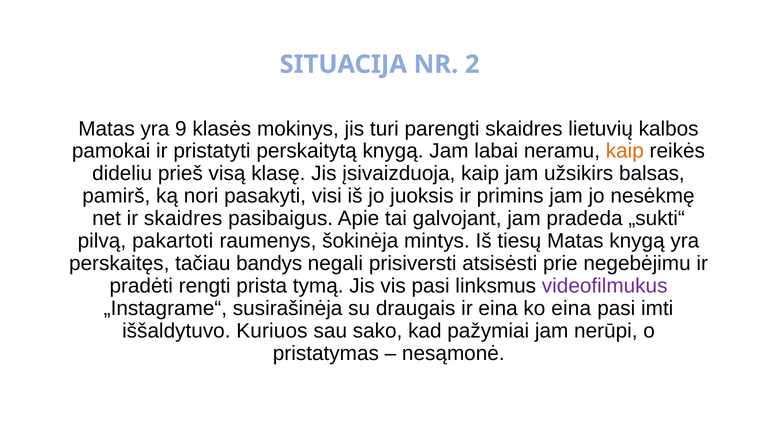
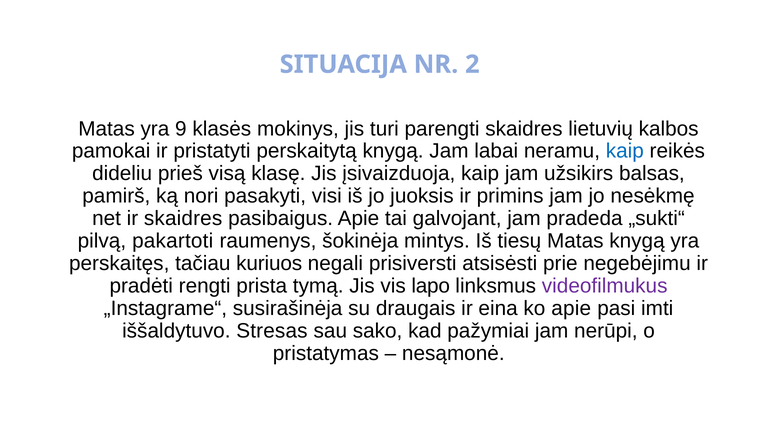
kaip colour: orange -> blue (625, 151)
bandys: bandys -> kuriuos (269, 263)
vis pasi: pasi -> lapo (431, 286)
ko eina: eina -> apie (571, 308)
Kuriuos: Kuriuos -> Stresas (272, 331)
